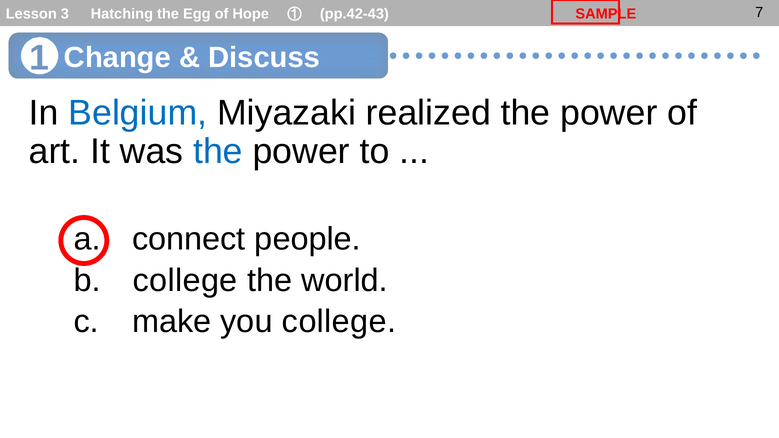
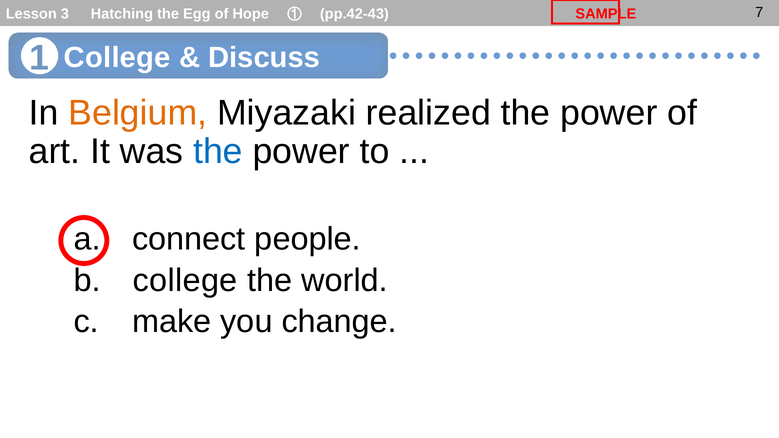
1 Change: Change -> College (117, 58)
Belgium colour: blue -> orange (138, 113)
you college: college -> change (339, 322)
